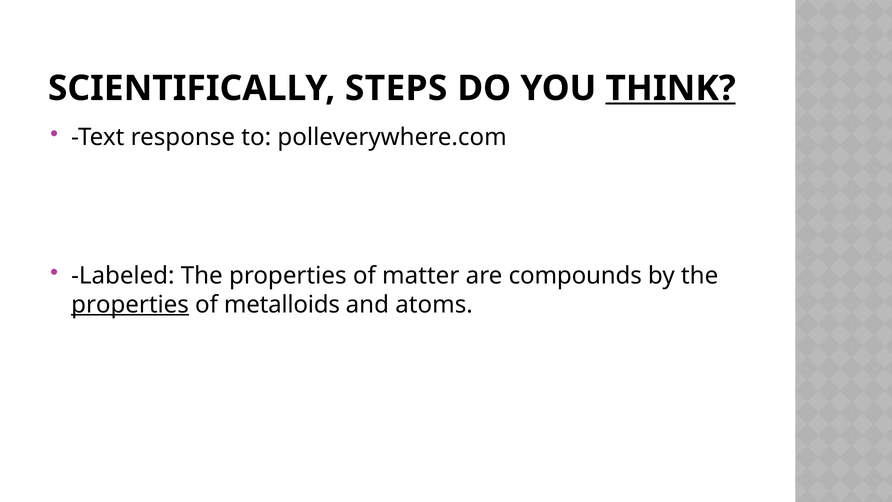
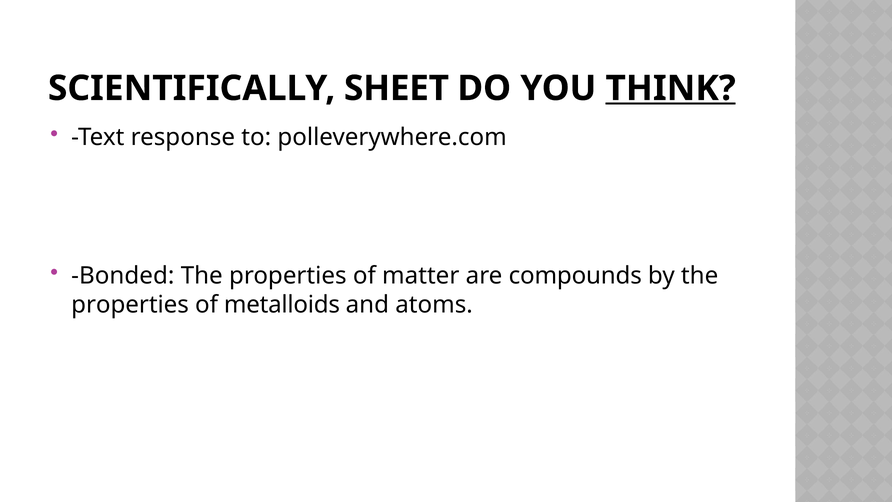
STEPS: STEPS -> SHEET (396, 88)
Labeled: Labeled -> Bonded (123, 275)
properties underline: present -> none (130, 304)
